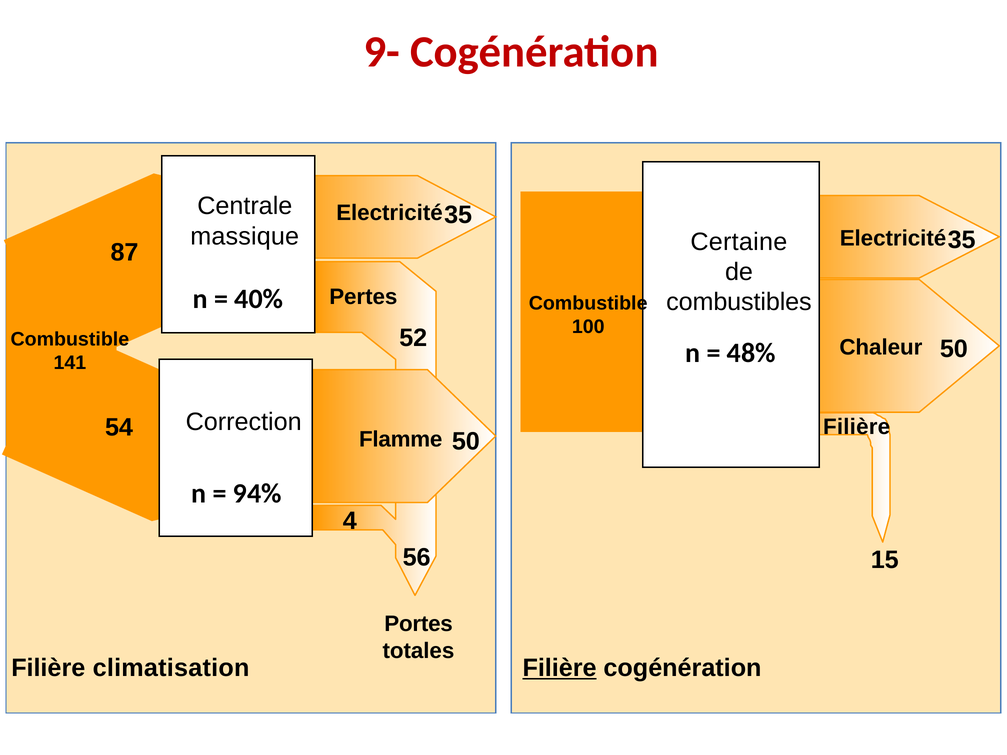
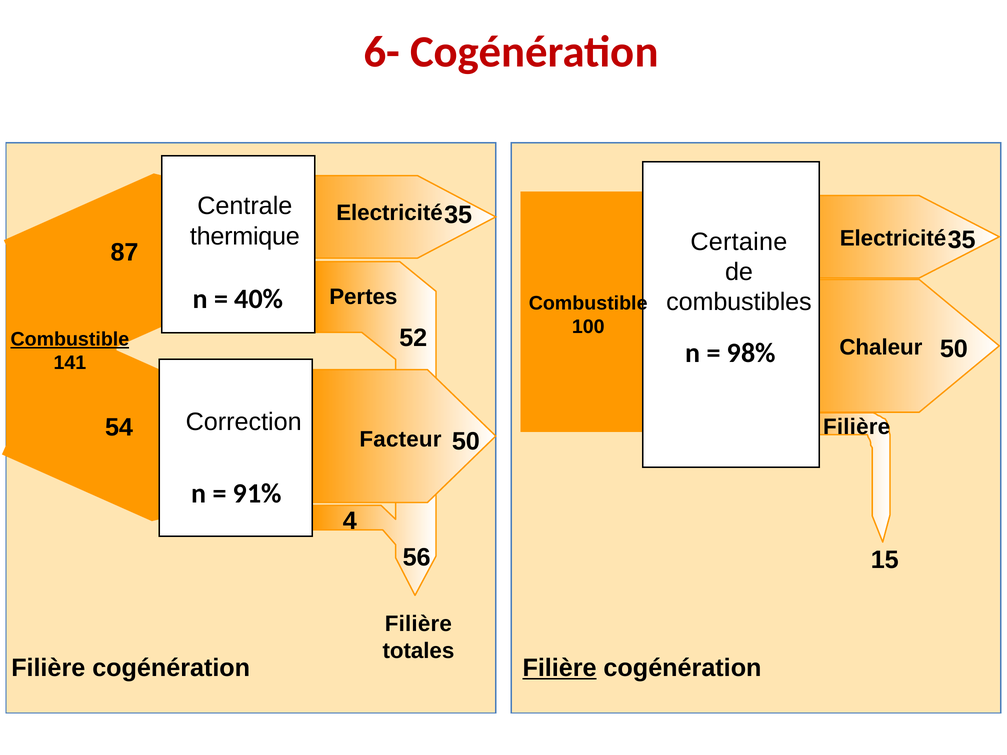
9-: 9- -> 6- (382, 52)
massique: massique -> thermique (245, 236)
Combustible underline: none -> present (70, 339)
48%: 48% -> 98% (751, 353)
Flamme: Flamme -> Facteur (401, 440)
94%: 94% -> 91% (257, 493)
Portes: Portes -> Filière (418, 624)
climatisation: climatisation -> cogénération (171, 668)
